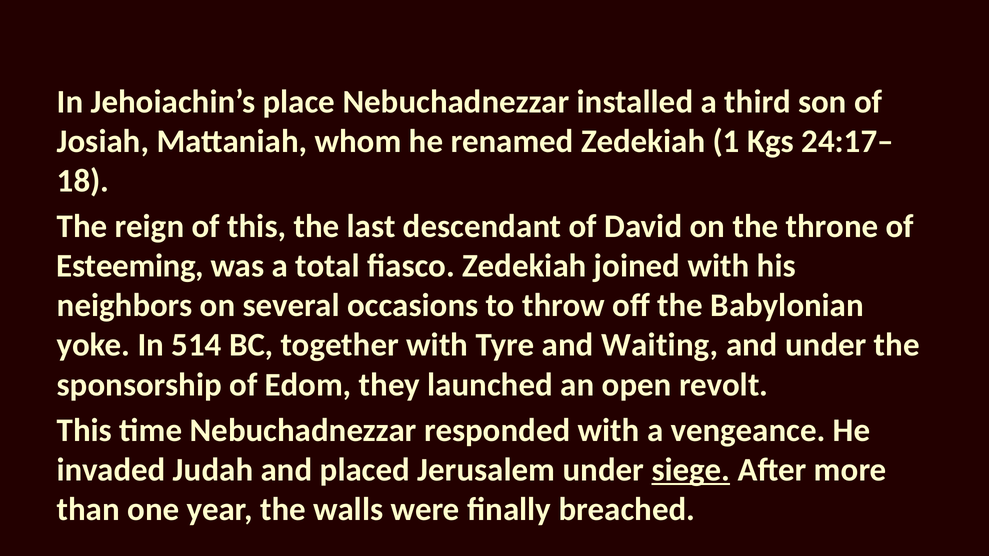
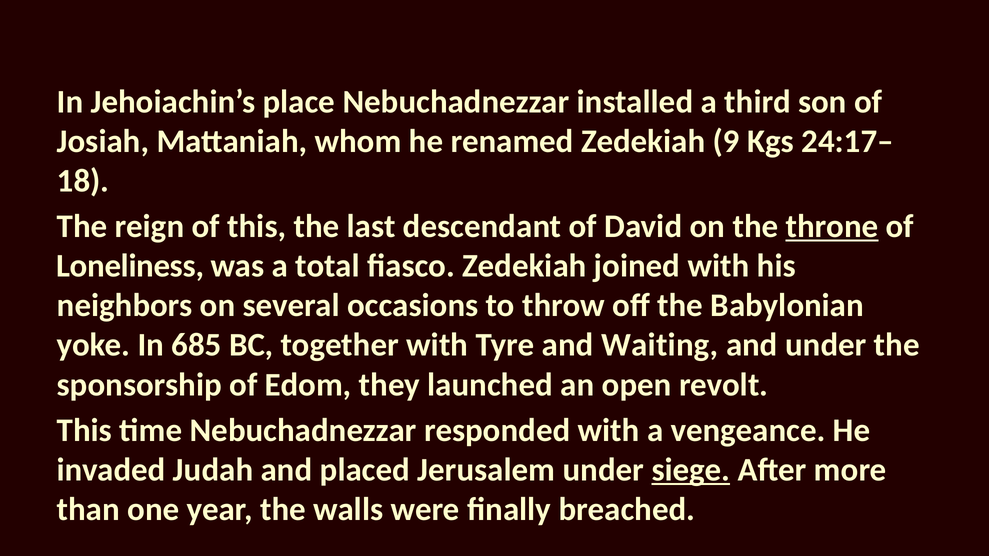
1: 1 -> 9 (726, 141)
throne underline: none -> present (832, 227)
Esteeming: Esteeming -> Loneliness (130, 266)
514: 514 -> 685 (197, 345)
